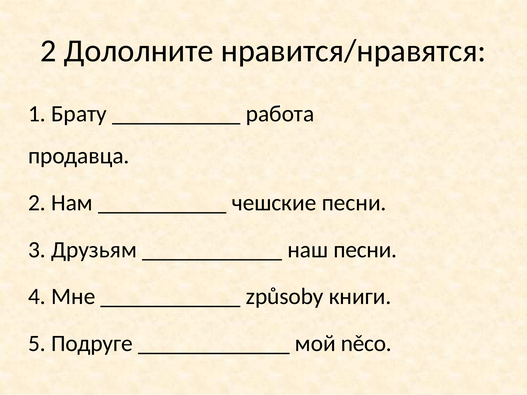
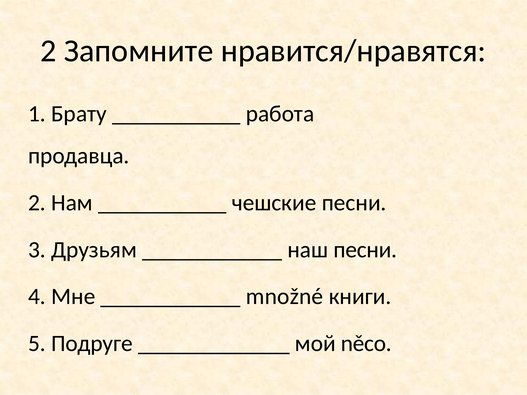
Дололните: Дололните -> Запомните (139, 51)
způsoby: způsoby -> množné (285, 297)
